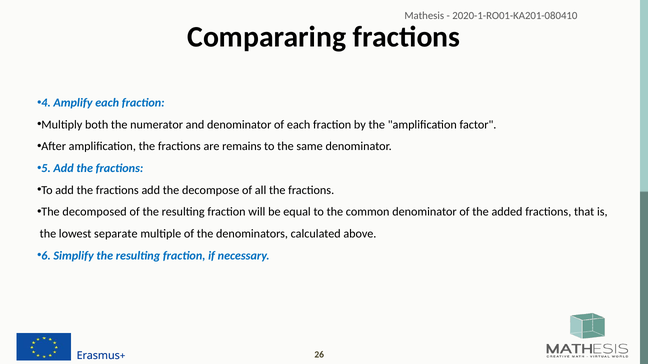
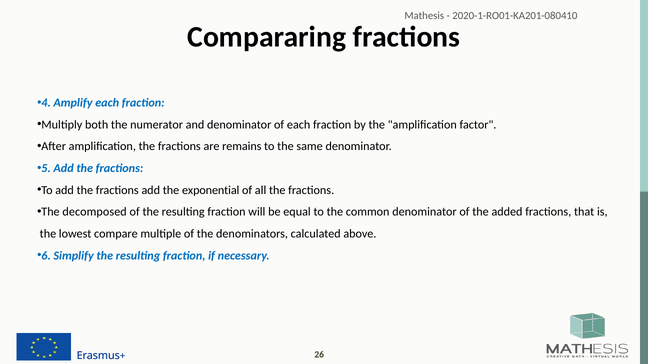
decompose: decompose -> exponential (211, 190)
separate: separate -> compare (116, 234)
